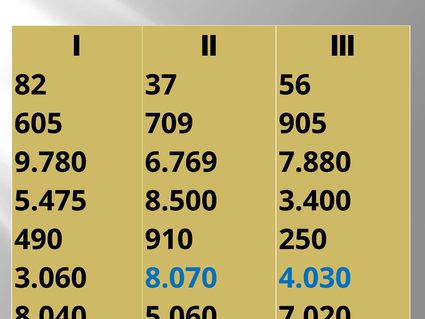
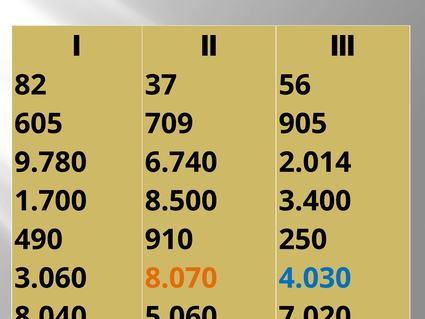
6.769: 6.769 -> 6.740 (181, 162)
7.880: 7.880 -> 2.014 (315, 162)
5.475: 5.475 -> 1.700 (51, 201)
8.070 colour: blue -> orange (181, 278)
